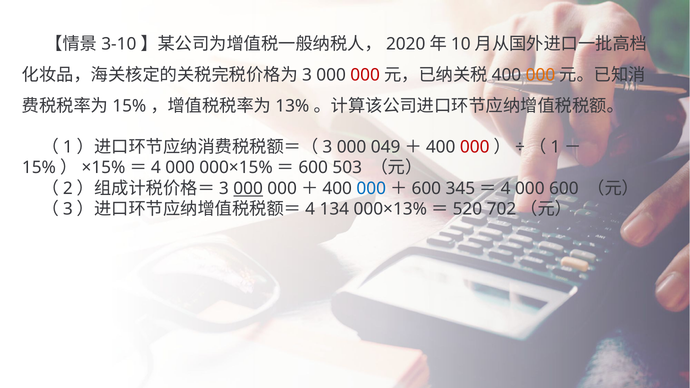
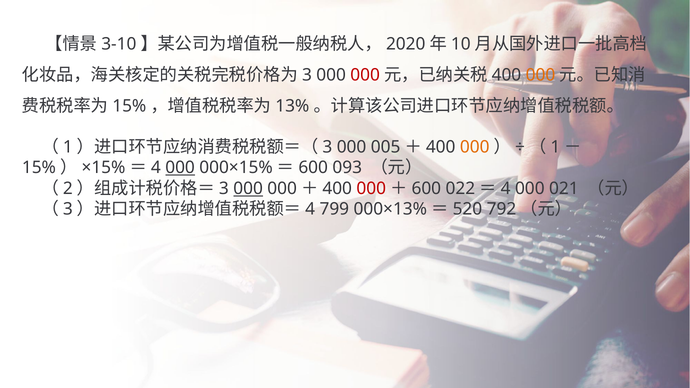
049: 049 -> 005 (386, 147)
000 colour: red -> orange (475, 147)
000 underline: none -> present (180, 168)
503: 503 -> 093 (347, 168)
000 colour: blue -> red (371, 188)
345: 345 -> 022 (460, 188)
000 600: 600 -> 021 (564, 188)
134: 134 -> 799 (334, 209)
702: 702 -> 792 (501, 209)
